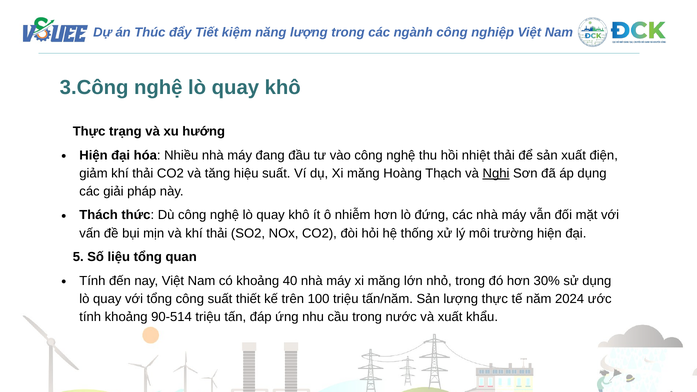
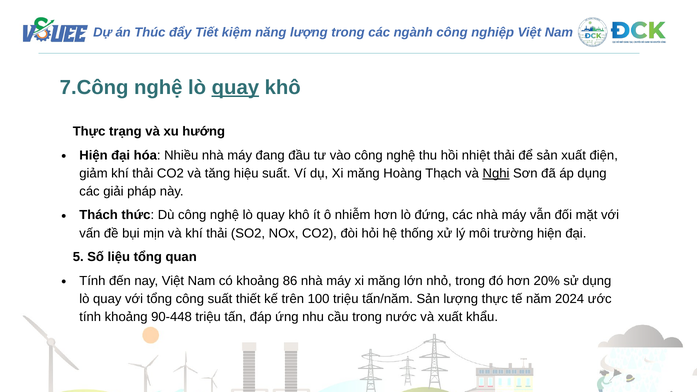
3.Công: 3.Công -> 7.Công (94, 88)
quay underline: none -> present (235, 88)
40: 40 -> 86 (290, 281)
30%: 30% -> 20% (547, 281)
90-514: 90-514 -> 90-448 (172, 317)
